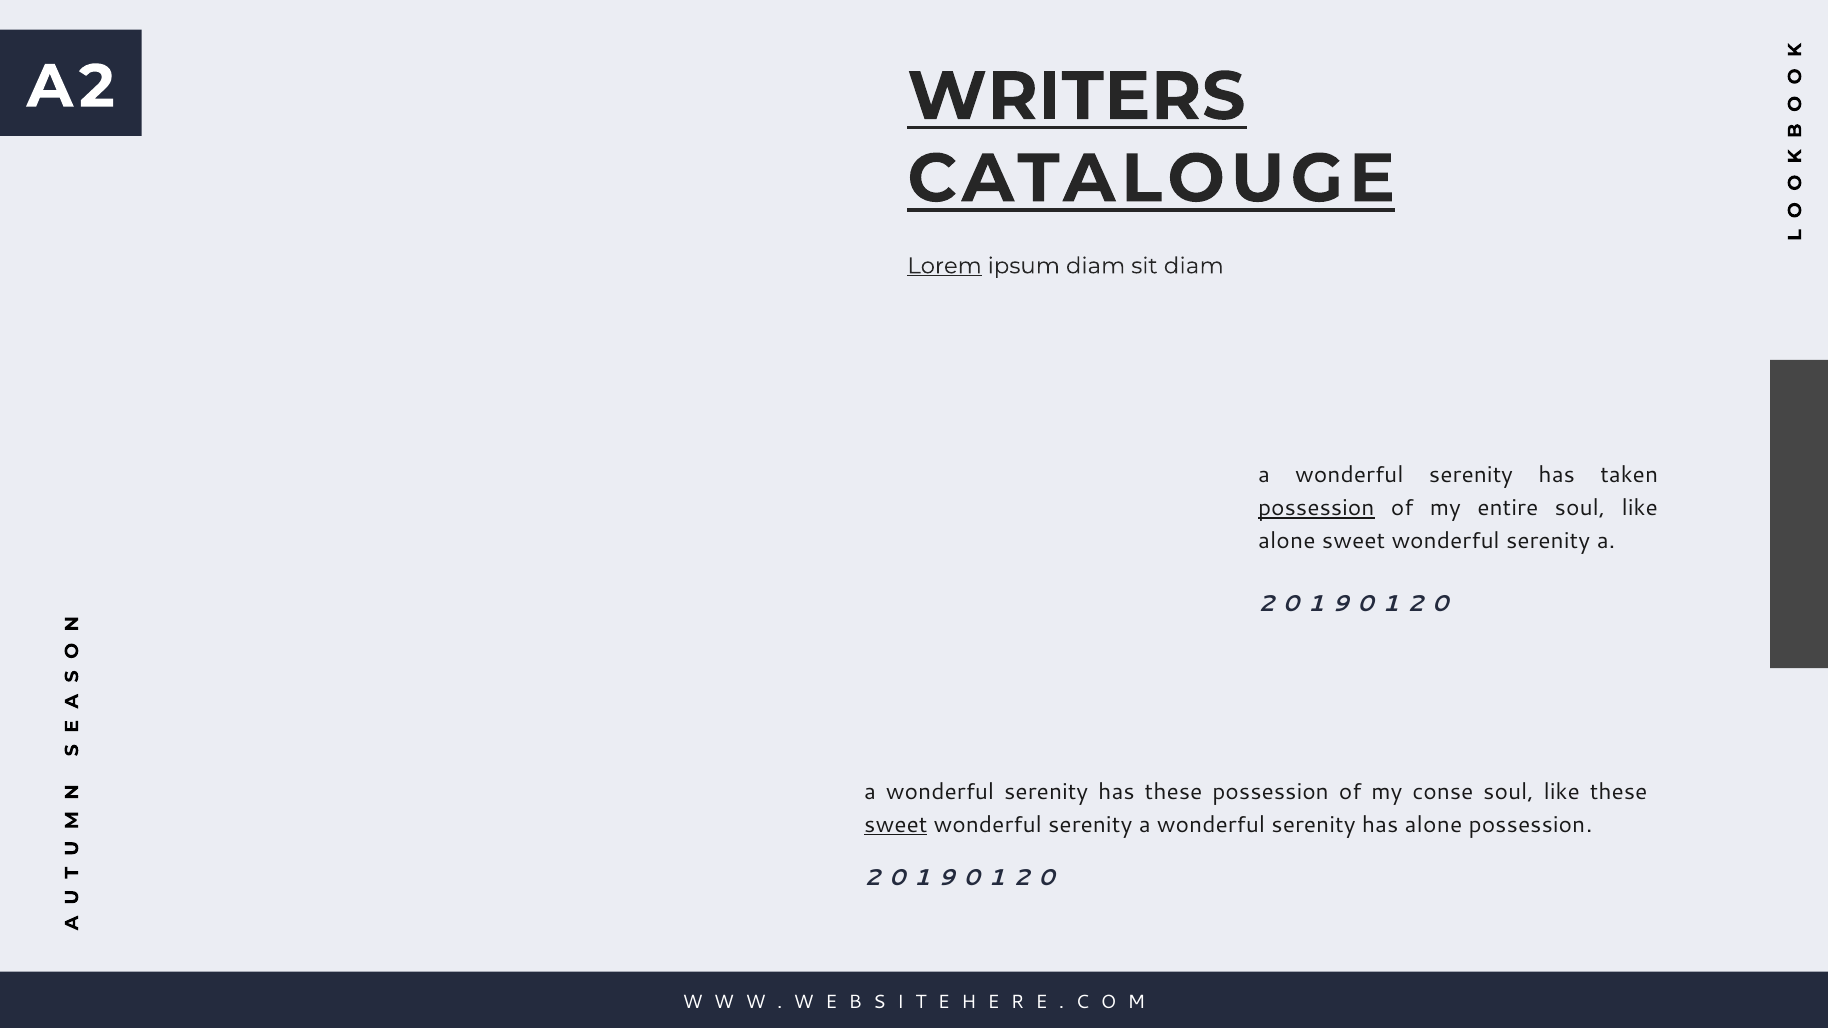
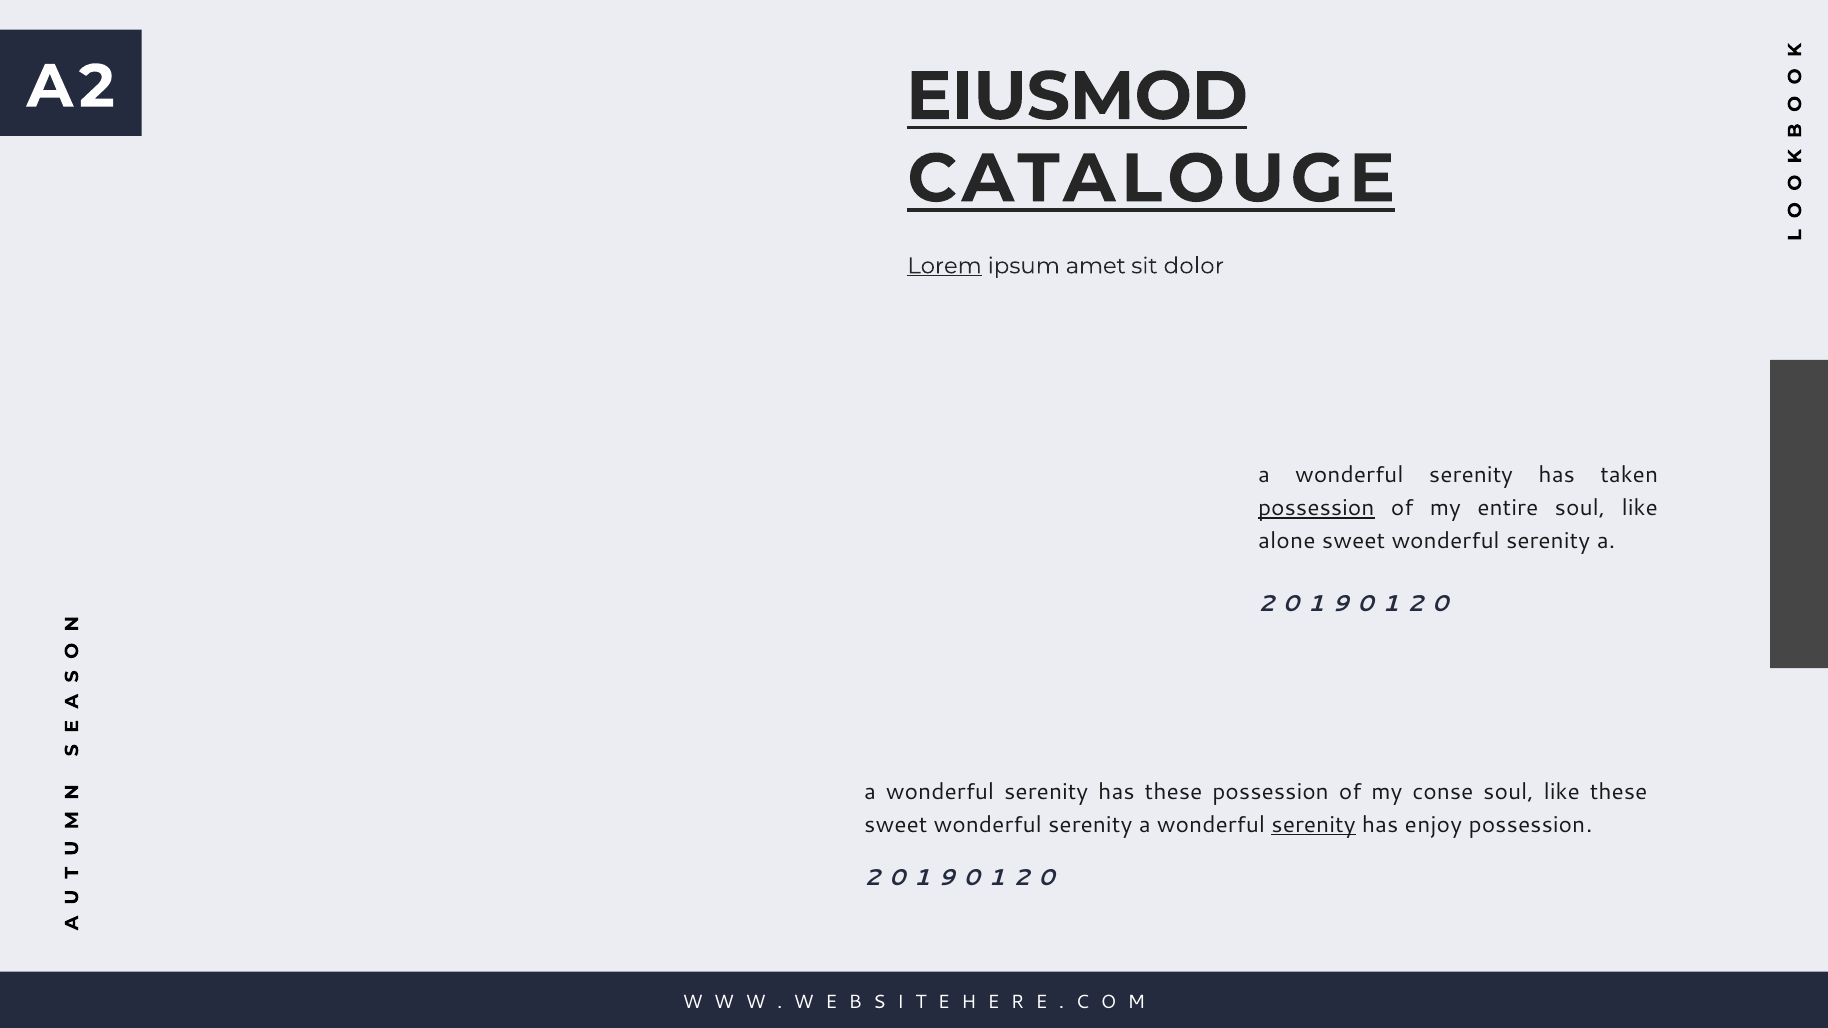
WRITERS: WRITERS -> EIUSMOD (1077, 96)
ipsum diam: diam -> amet (1096, 266)
sit diam: diam -> dolor (1194, 266)
sweet underline: present -> none (896, 825)
serenity underline: none -> present (1314, 825)
has alone: alone -> enjoy (1433, 825)
